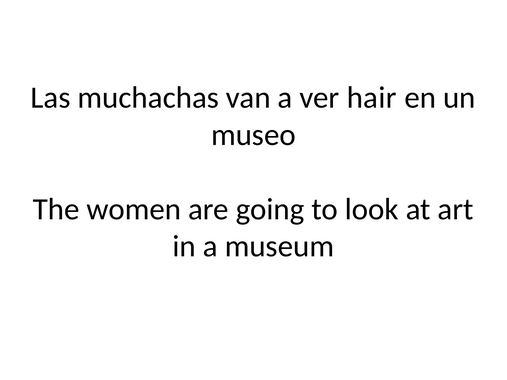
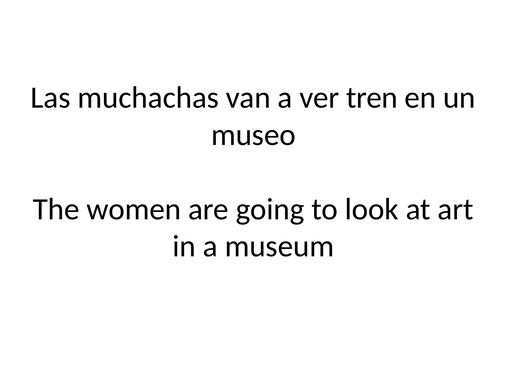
hair: hair -> tren (372, 98)
